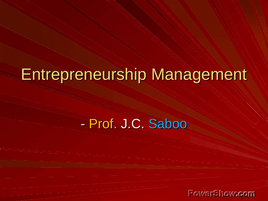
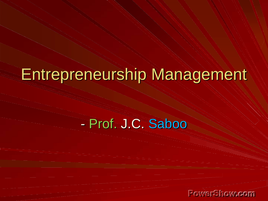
Prof colour: yellow -> light green (103, 124)
